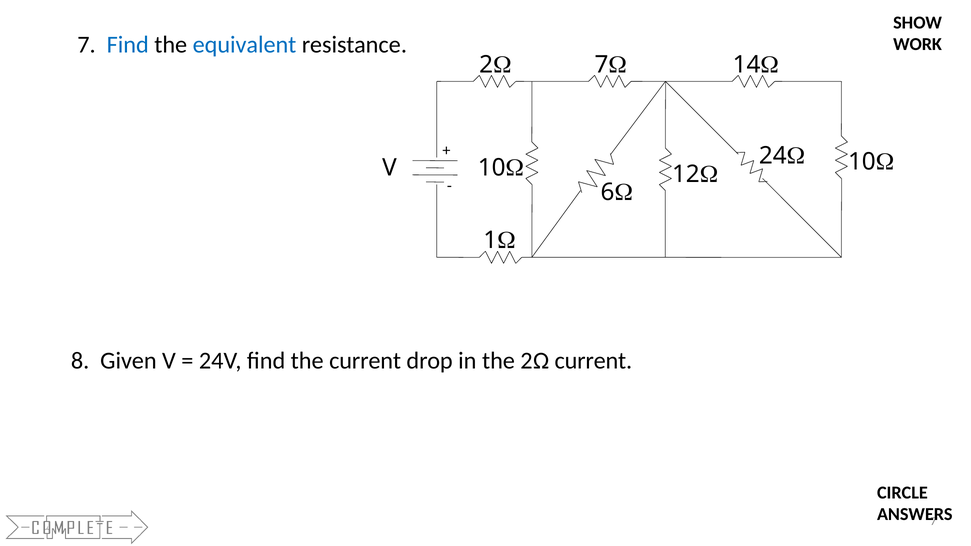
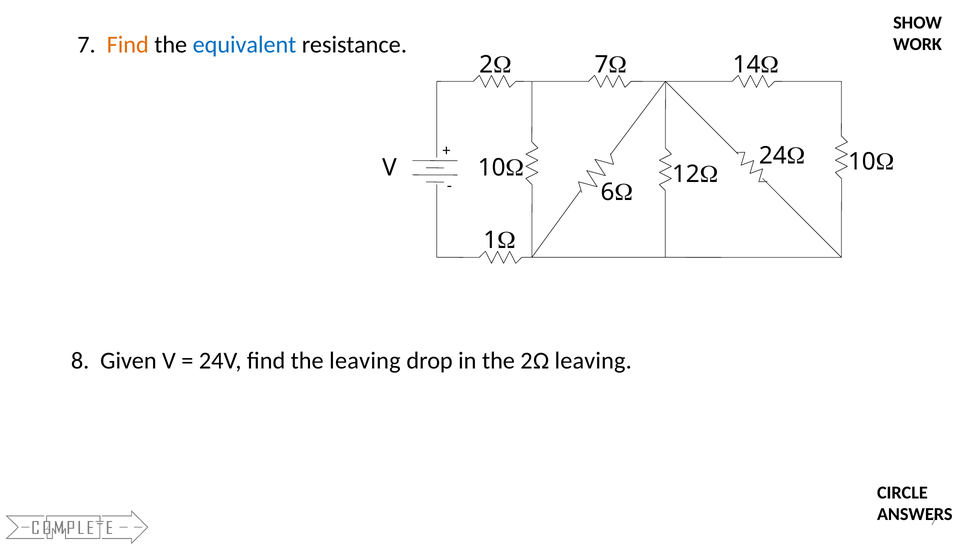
Find colour: blue -> orange (128, 45)
the current: current -> leaving (365, 361)
2Ω current: current -> leaving (593, 361)
